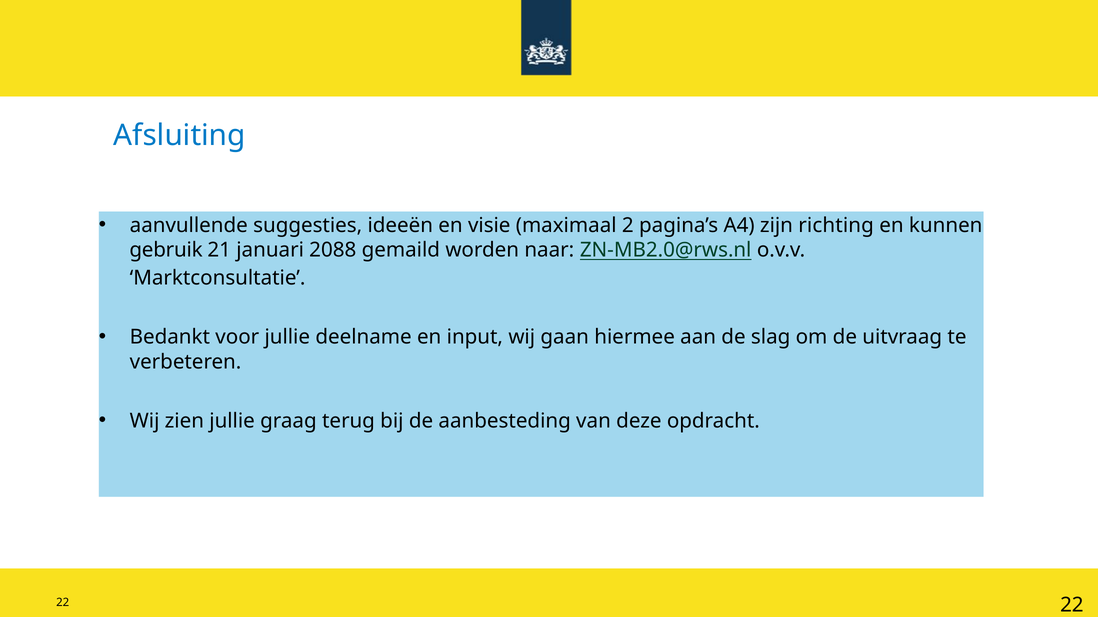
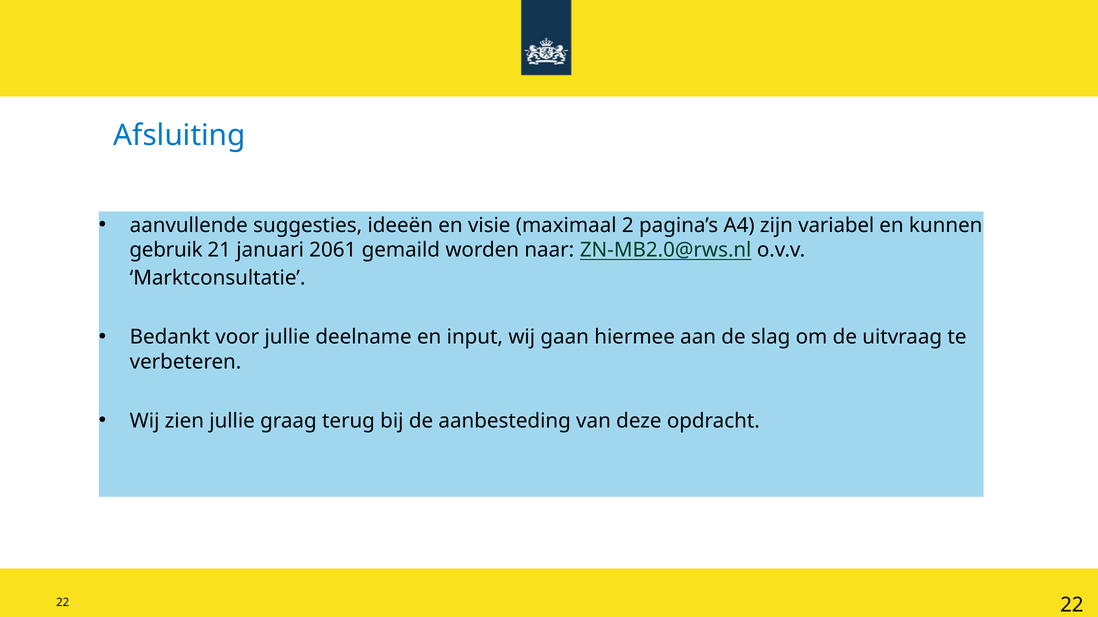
richting: richting -> variabel (836, 226)
2088: 2088 -> 2061 (333, 250)
